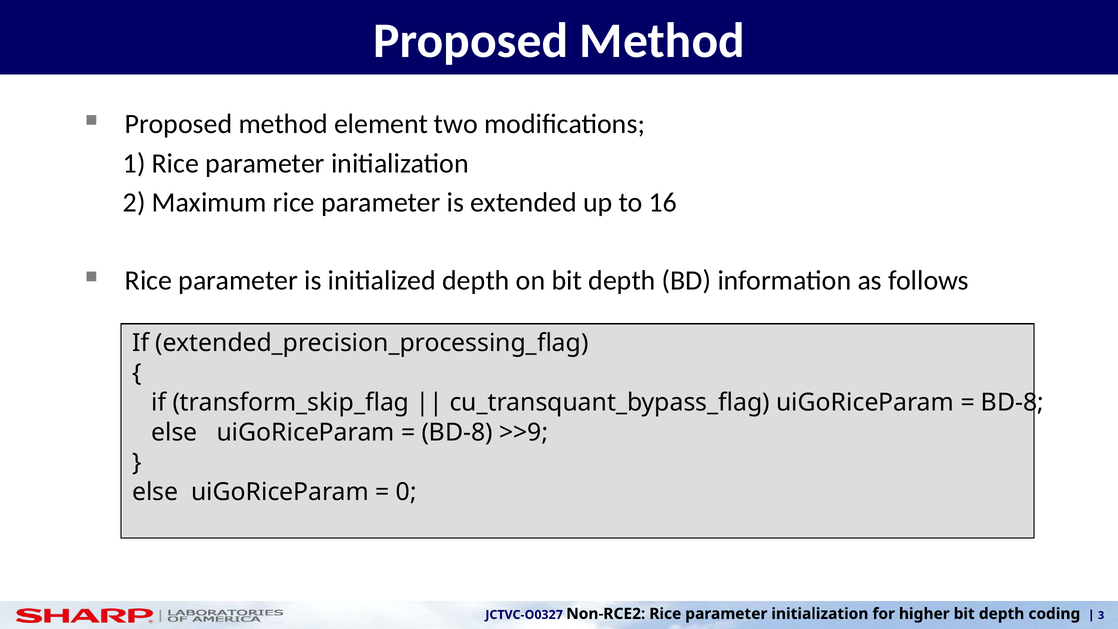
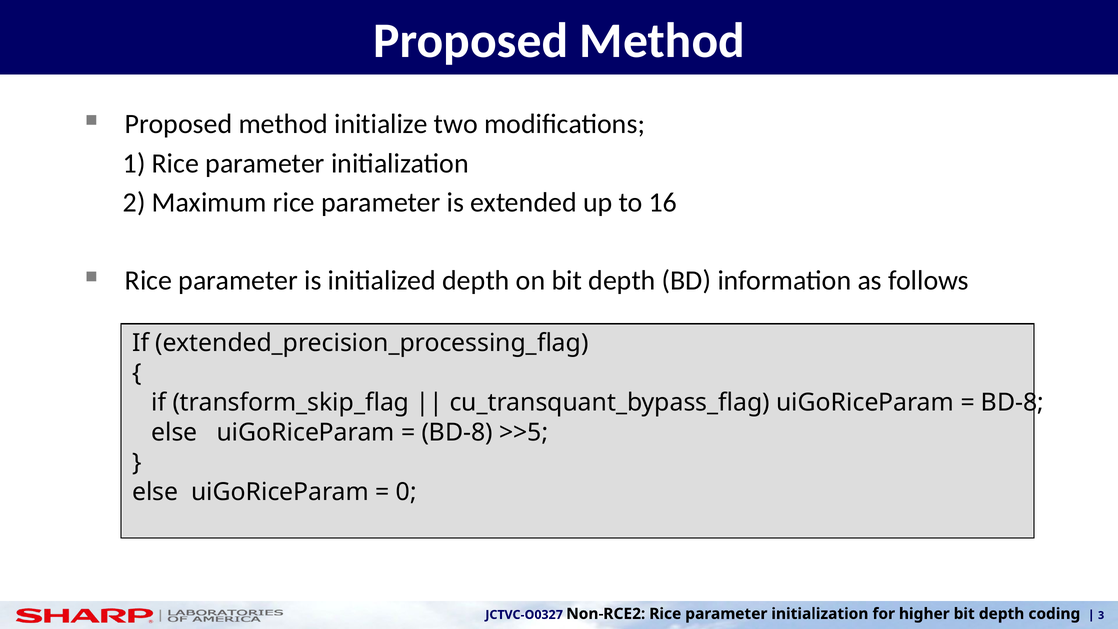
element: element -> initialize (381, 124)
>>9: >>9 -> >>5 (524, 433)
